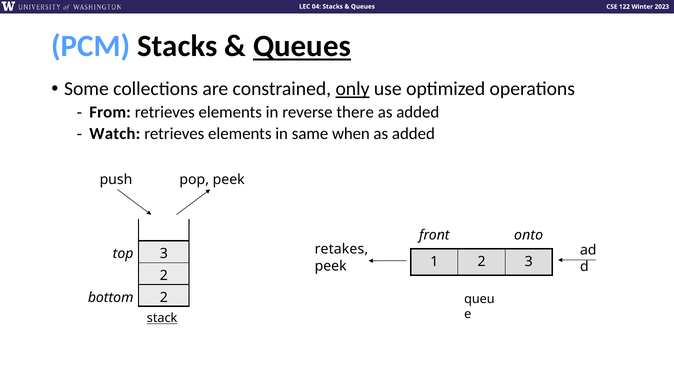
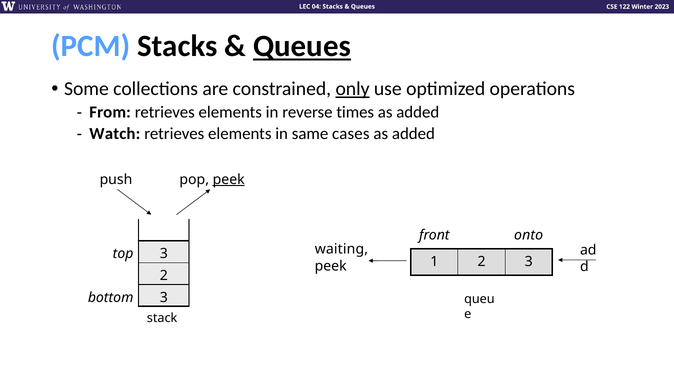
there: there -> times (355, 112)
when: when -> cases (351, 134)
peek underline: none -> present (229, 180)
retakes: retakes -> waiting (341, 249)
bottom 2: 2 -> 3 (164, 298)
stack underline: present -> none (162, 318)
